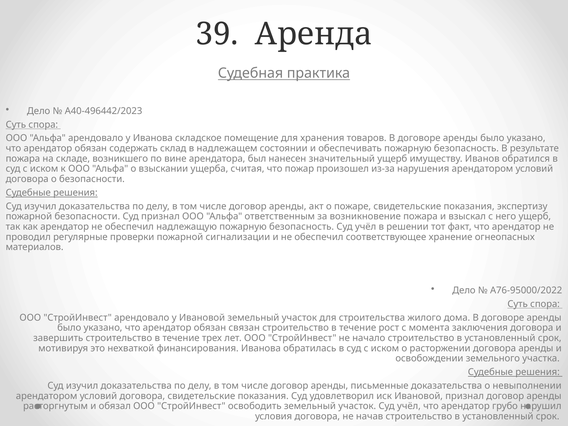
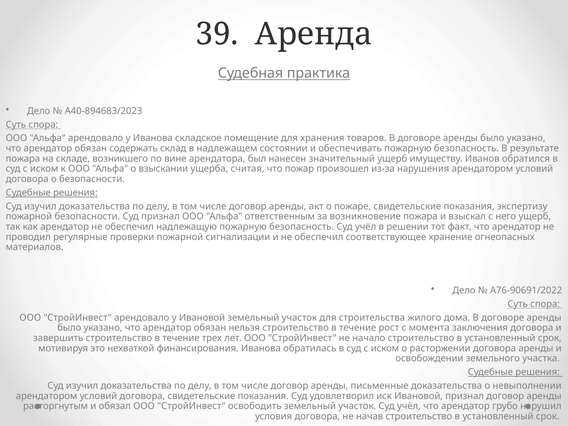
А40-496442/2023: А40-496442/2023 -> А40-894683/2023 (104, 111)
А76-95000/2022: А76-95000/2022 -> А76-90691/2022 (526, 290)
связан: связан -> нельзя (244, 328)
